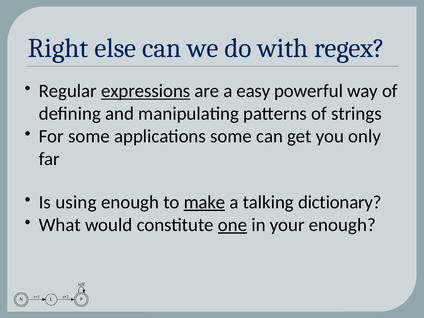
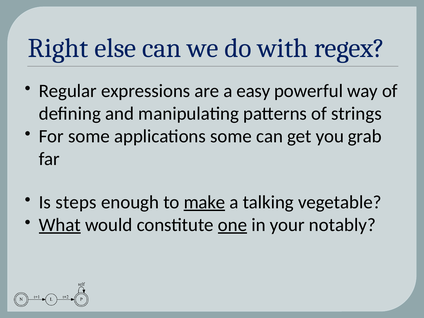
expressions underline: present -> none (146, 91)
only: only -> grab (365, 136)
using: using -> steps (76, 202)
dictionary: dictionary -> vegetable (340, 202)
What underline: none -> present (60, 225)
your enough: enough -> notably (342, 225)
